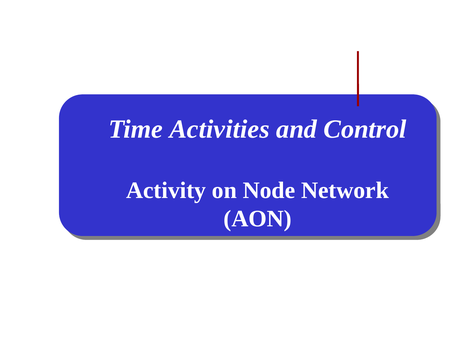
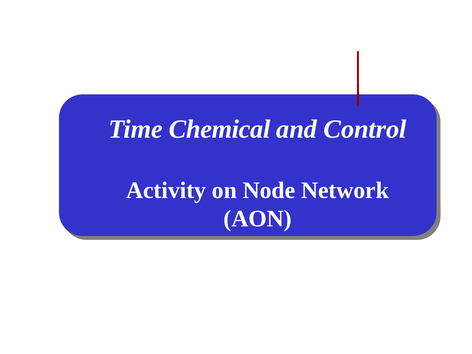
Activities: Activities -> Chemical (220, 129)
